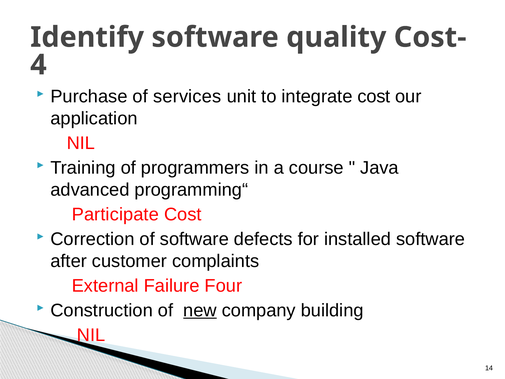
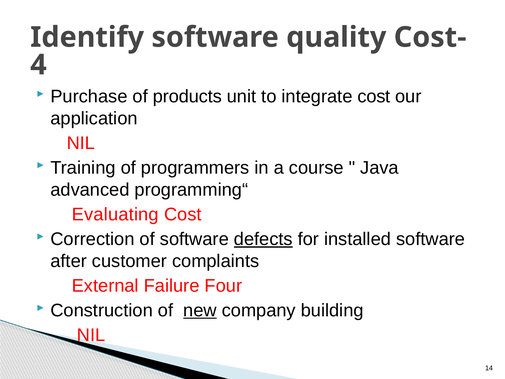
services: services -> products (187, 97)
Participate: Participate -> Evaluating (115, 214)
defects underline: none -> present (263, 239)
